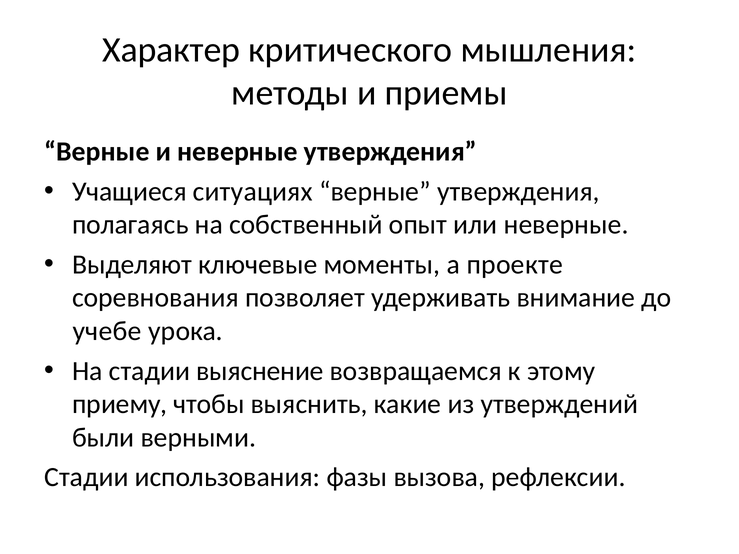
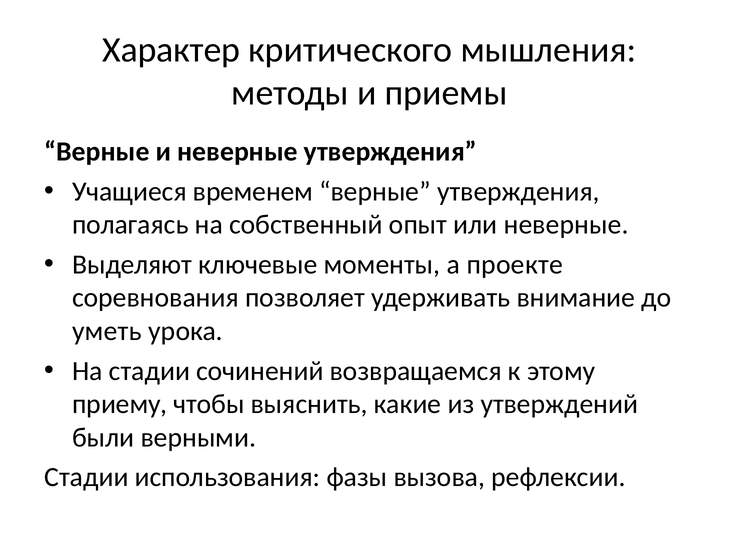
ситуациях: ситуациях -> временем (253, 191)
учебе: учебе -> уметь (107, 331)
выяснение: выяснение -> сочинений (260, 371)
